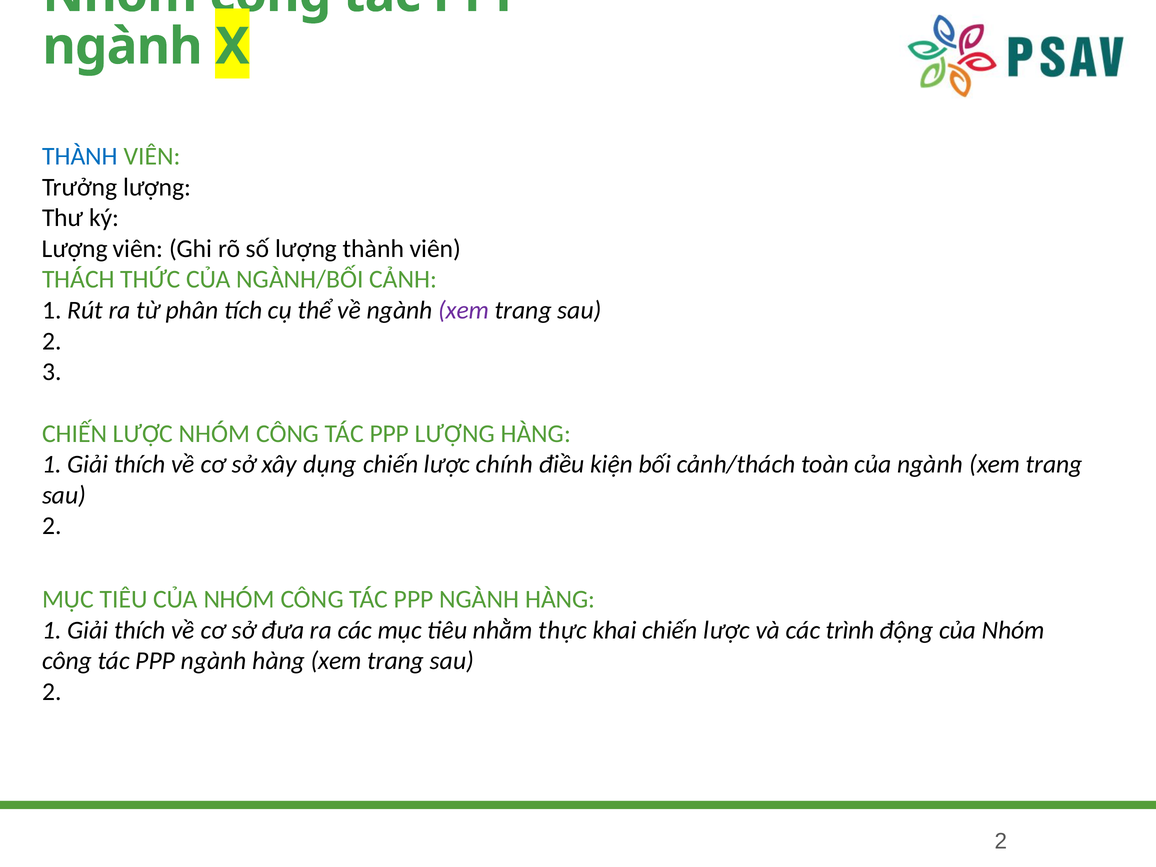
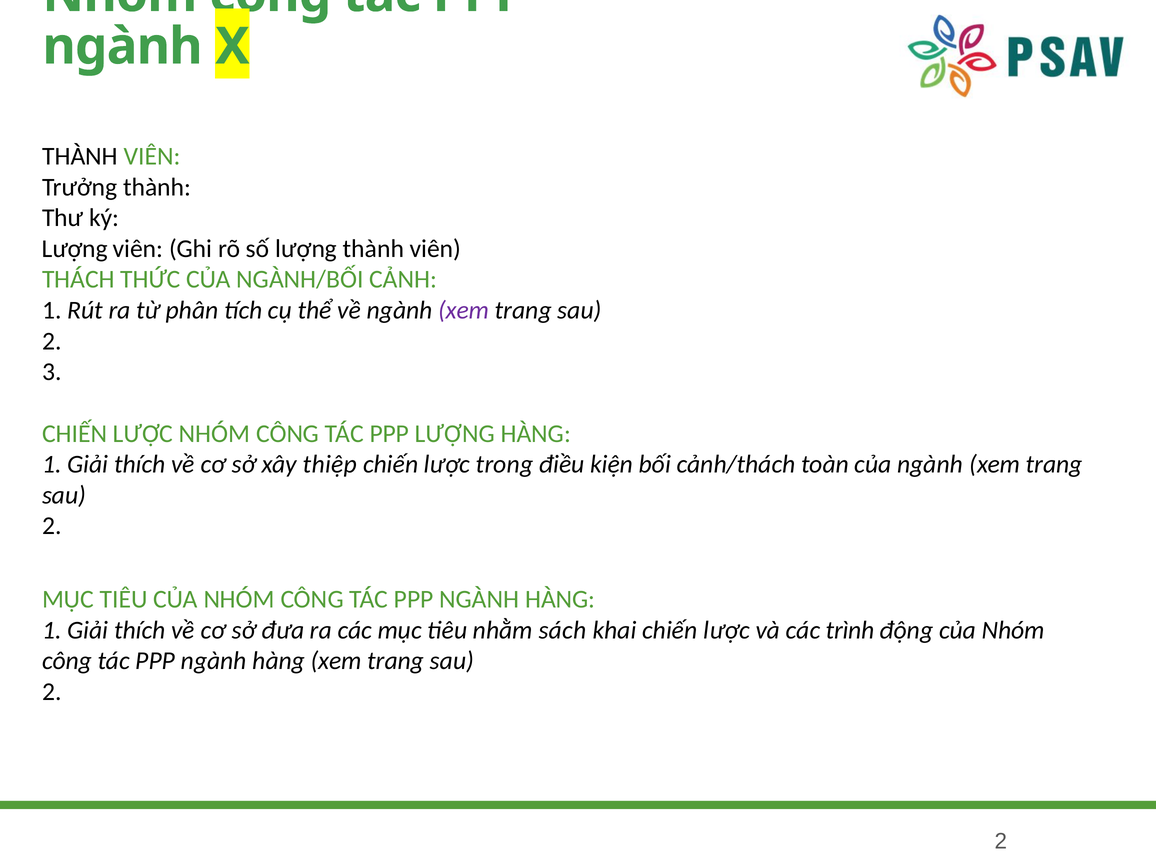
THÀNH colour: blue -> black (80, 156)
Trưởng lượng: lượng -> thành (157, 187)
dụng: dụng -> thiệp (330, 464)
chính: chính -> trong (505, 464)
thực: thực -> sách (563, 630)
